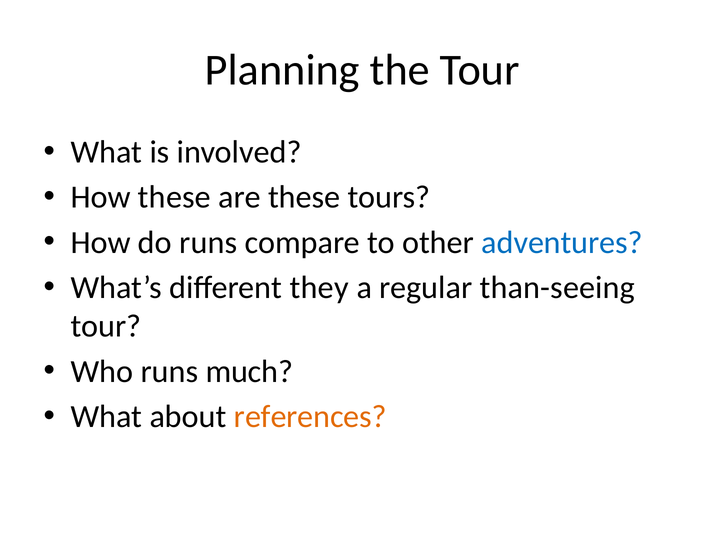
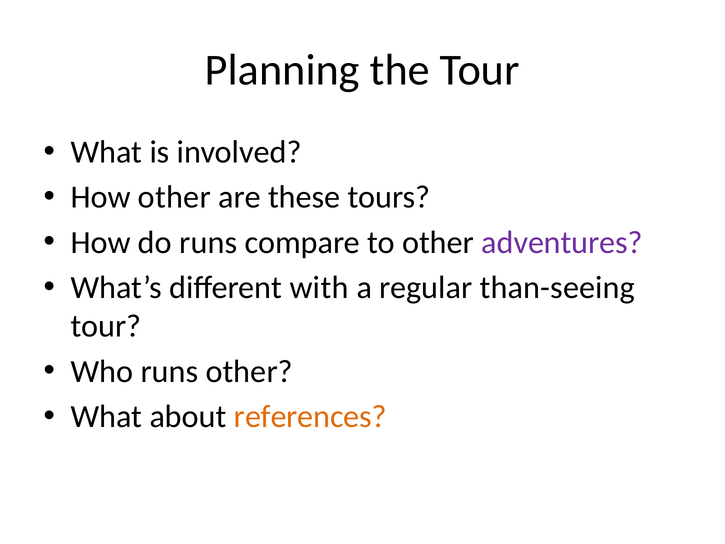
How these: these -> other (174, 197)
adventures colour: blue -> purple (562, 242)
they: they -> with (319, 287)
runs much: much -> other (249, 371)
